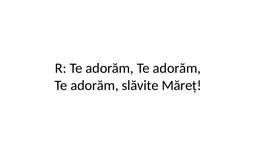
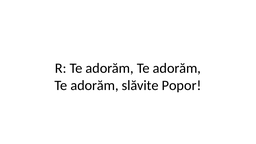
Măreț: Măreț -> Popor (181, 85)
